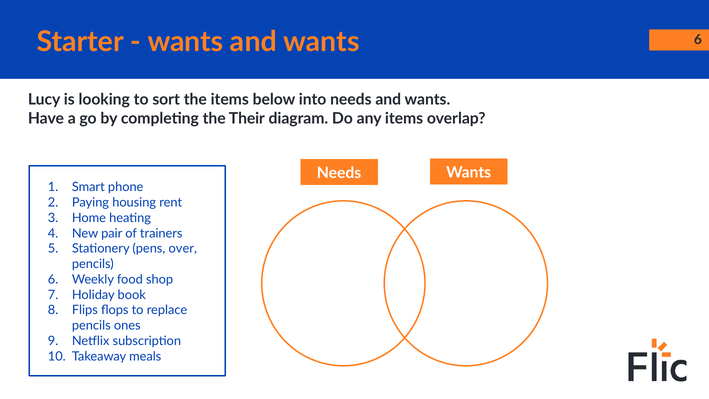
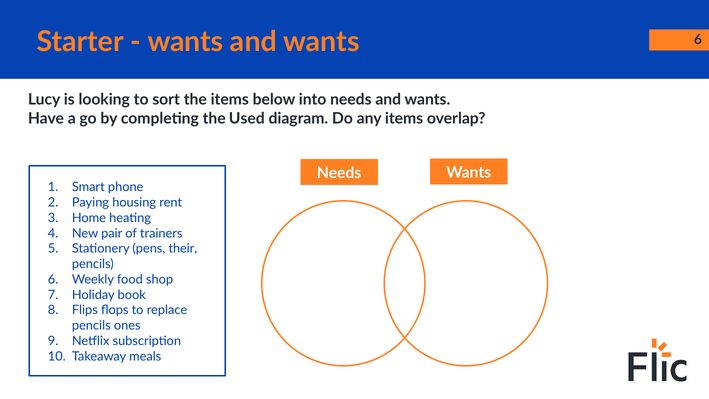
Their: Their -> Used (247, 119)
over: over -> their (183, 249)
